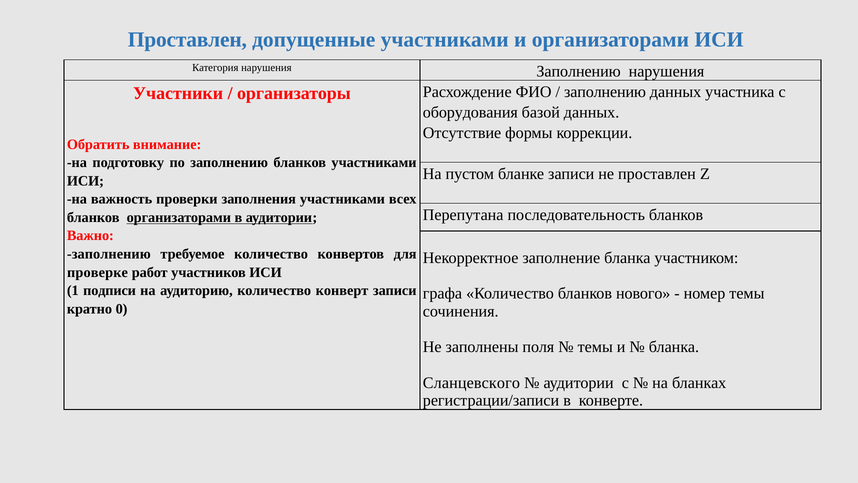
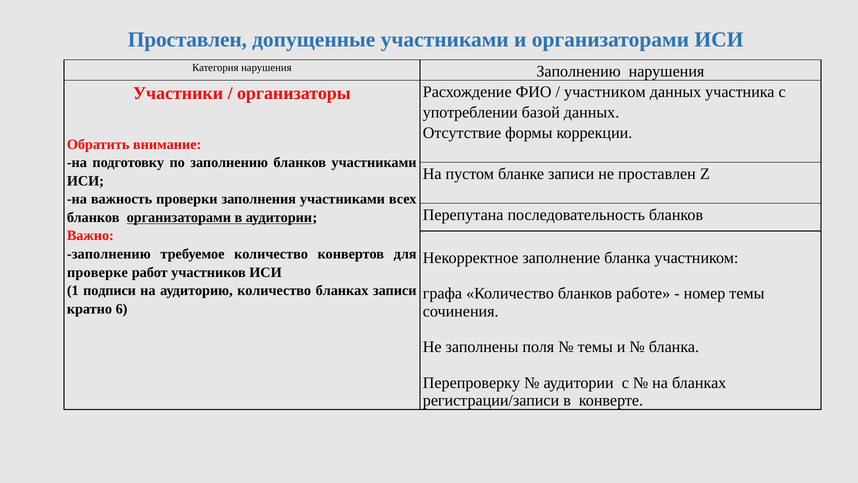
заполнению: заполнению -> участником (605, 92)
оборудования: оборудования -> употреблении (470, 112)
количество конверт: конверт -> бланках (342, 290)
нового: нового -> работе (643, 293)
0: 0 -> 6 (122, 309)
Сланцевского: Сланцевского -> Перепроверку (471, 382)
